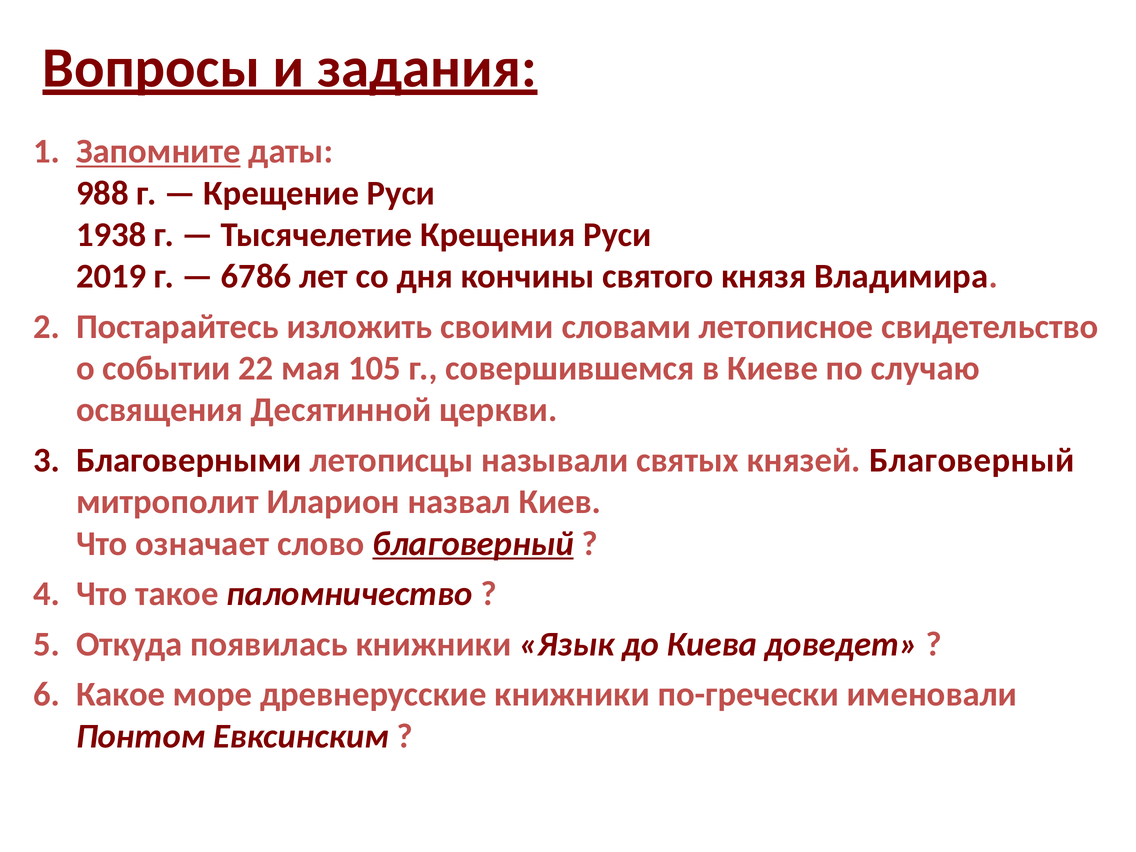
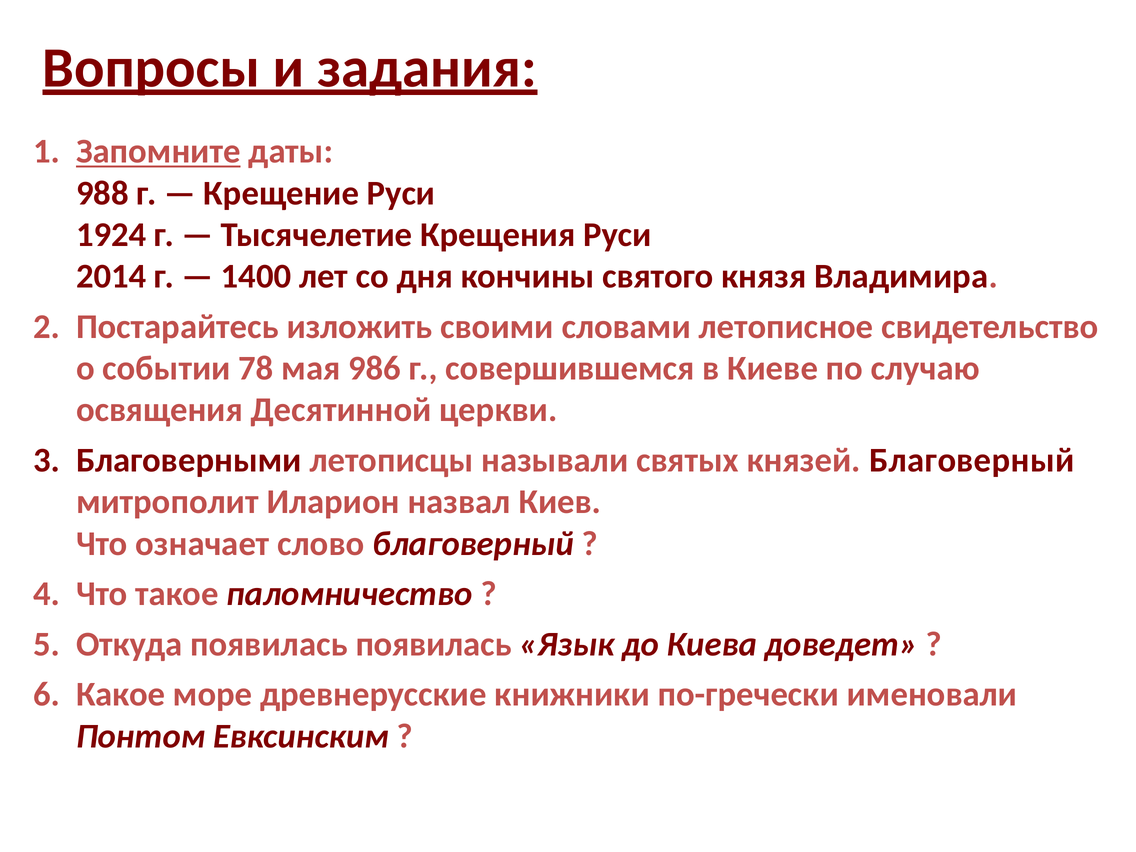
1938: 1938 -> 1924 (111, 235)
2019: 2019 -> 2014 (111, 276)
6786: 6786 -> 1400 (256, 276)
22: 22 -> 78 (256, 368)
105: 105 -> 986 (375, 368)
благоверный underline: present -> none (473, 544)
появилась книжники: книжники -> появилась (434, 644)
